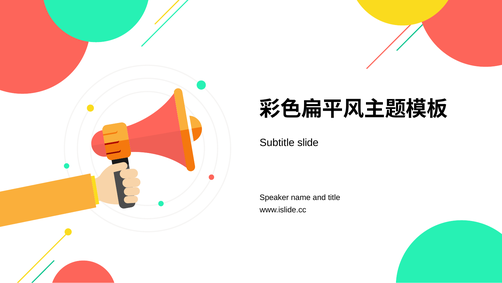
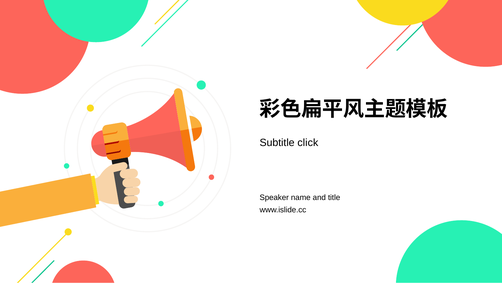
slide: slide -> click (308, 142)
